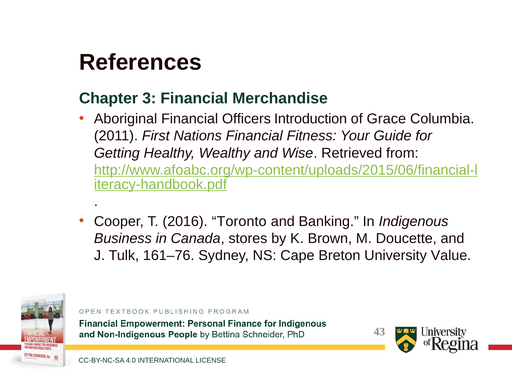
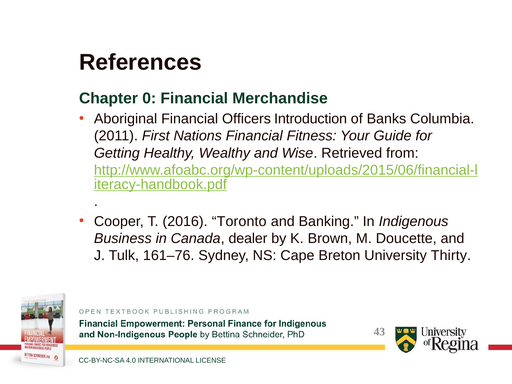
3: 3 -> 0 (149, 98)
Grace: Grace -> Banks (386, 119)
stores: stores -> dealer (248, 238)
Value: Value -> Thirty (451, 255)
